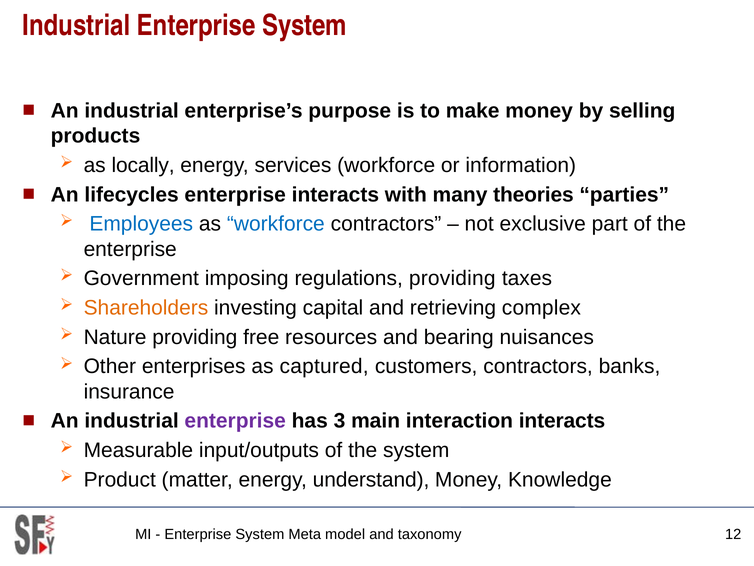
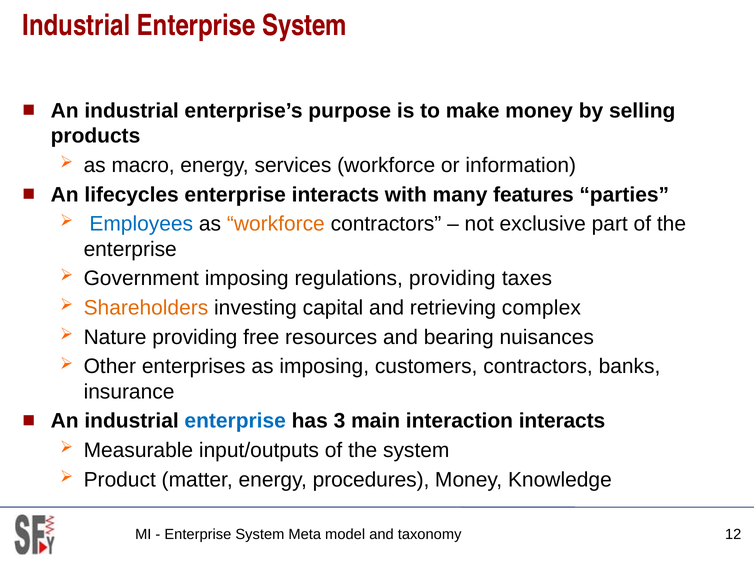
locally: locally -> macro (143, 165)
theories: theories -> features (533, 194)
workforce colour: blue -> orange (276, 224)
as captured: captured -> imposing (324, 366)
enterprise colour: purple -> blue (235, 421)
understand: understand -> procedures (371, 479)
